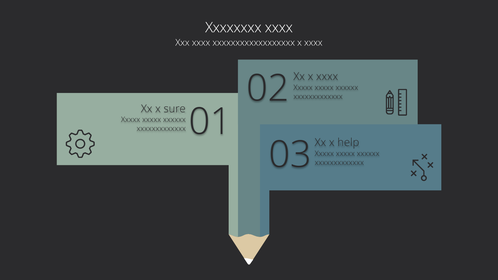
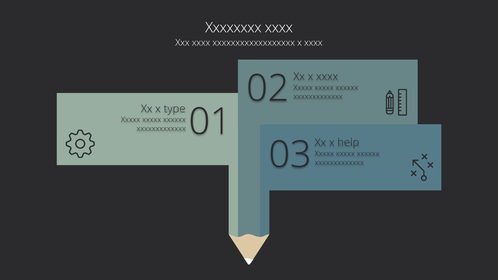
sure: sure -> type (175, 109)
